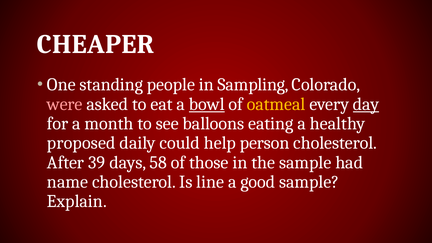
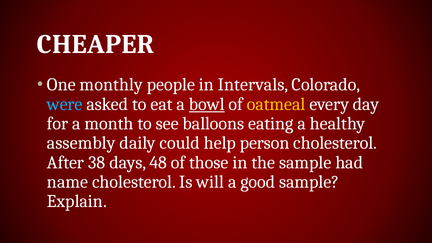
standing: standing -> monthly (111, 85)
Sampling: Sampling -> Intervals (253, 85)
were colour: pink -> light blue (65, 104)
day underline: present -> none (366, 104)
proposed: proposed -> assembly (81, 143)
39: 39 -> 38 (97, 162)
58: 58 -> 48 (158, 162)
line: line -> will (210, 182)
